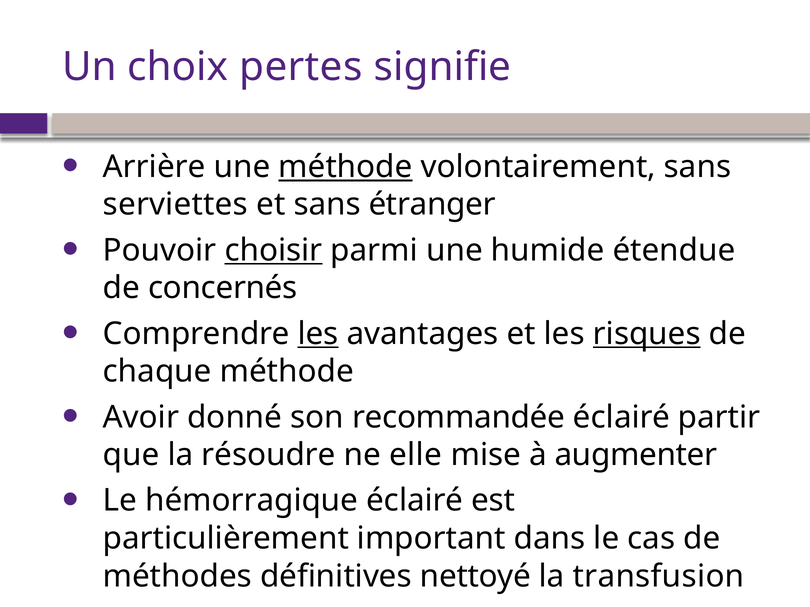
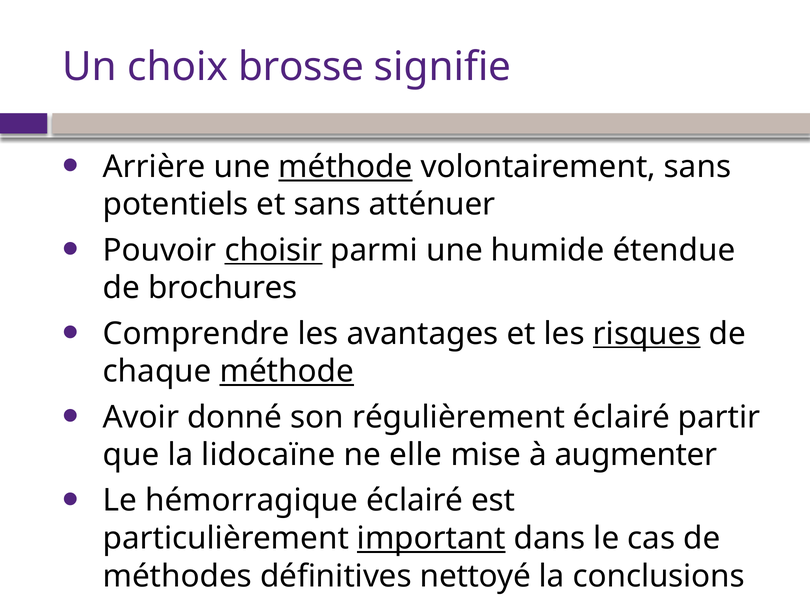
pertes: pertes -> brosse (301, 67)
serviettes: serviettes -> potentiels (176, 205)
étranger: étranger -> atténuer (432, 205)
concernés: concernés -> brochures (223, 288)
les underline: present -> none (318, 334)
méthode underline: none -> present (287, 372)
recommandée: recommandée -> régulièrement (458, 417)
résoudre: résoudre -> lidocaïne (268, 455)
important underline: none -> present (431, 539)
transfusion: transfusion -> conclusions (659, 577)
